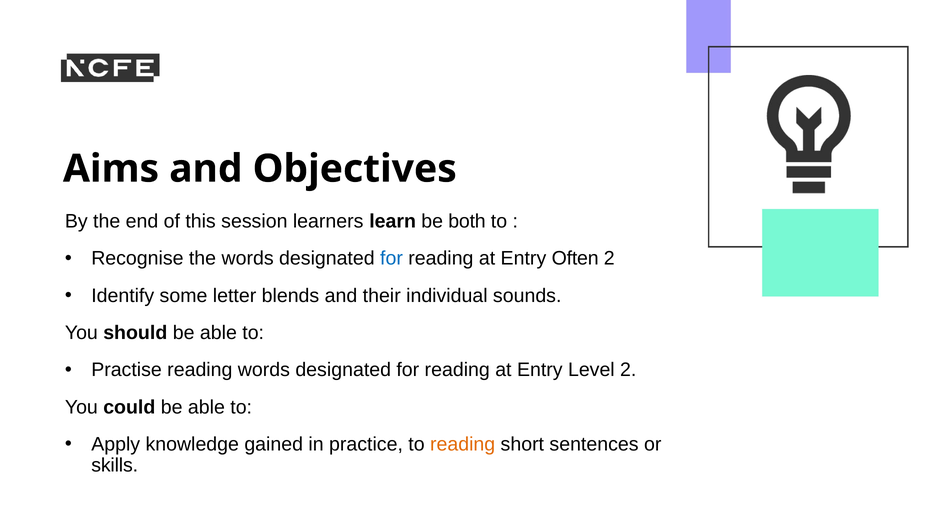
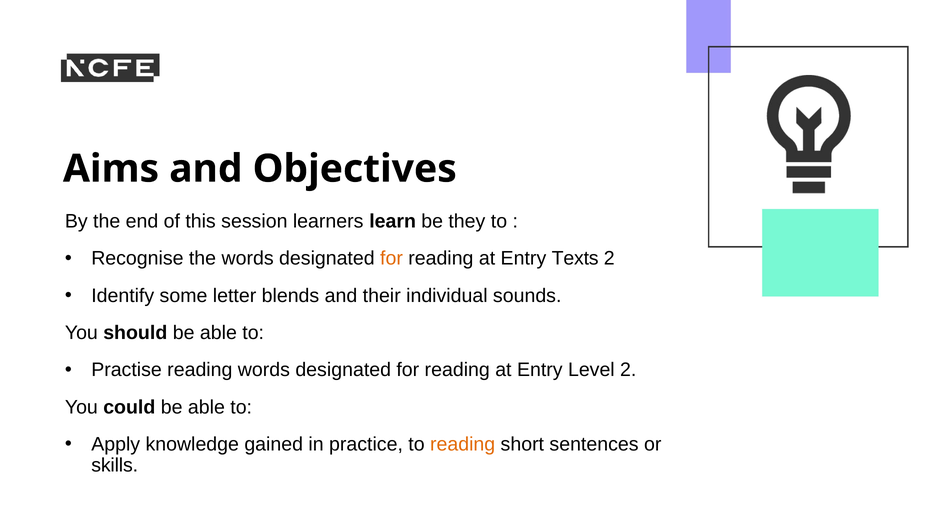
both: both -> they (467, 221)
for colour: blue -> orange (392, 259)
Often: Often -> Texts (575, 259)
